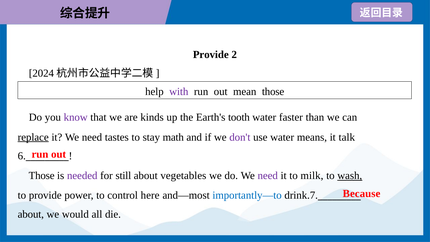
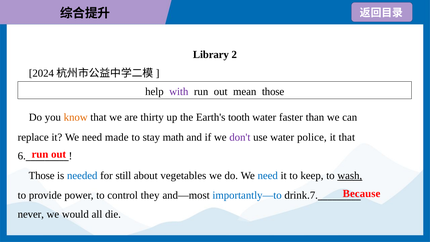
Provide: Provide -> Library (211, 54)
know colour: purple -> orange (76, 117)
kinds: kinds -> thirty (152, 117)
replace underline: present -> none (33, 137)
tastes: tastes -> made (117, 137)
means: means -> police (312, 137)
it talk: talk -> that (347, 137)
needed colour: purple -> blue (82, 176)
need colour: purple -> blue (268, 176)
milk: milk -> keep (312, 176)
here: here -> they (150, 195)
about: about -> never (31, 214)
